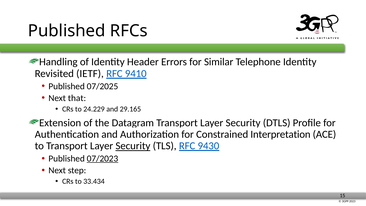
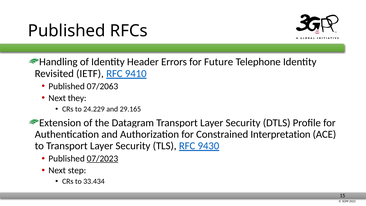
Similar: Similar -> Future (219, 62)
07/2025: 07/2025 -> 07/2063 (102, 86)
that: that -> they (77, 98)
Security underline: present -> none (133, 146)
